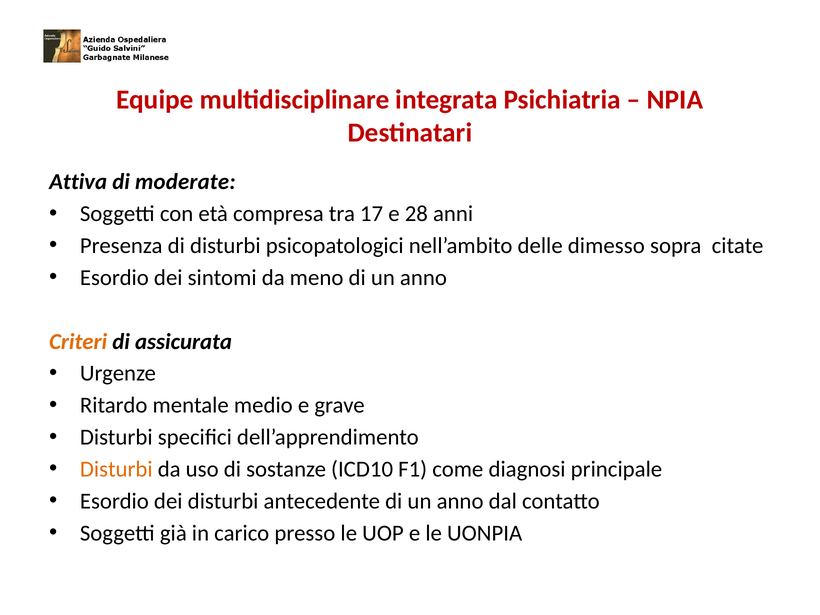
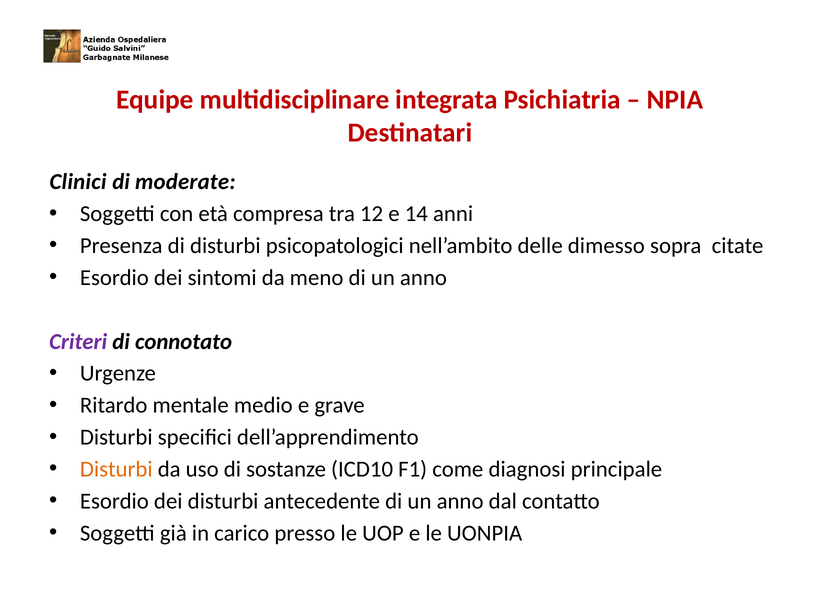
Attiva: Attiva -> Clinici (78, 182)
17: 17 -> 12 (372, 214)
28: 28 -> 14 (416, 214)
Criteri colour: orange -> purple (78, 342)
assicurata: assicurata -> connotato (184, 342)
